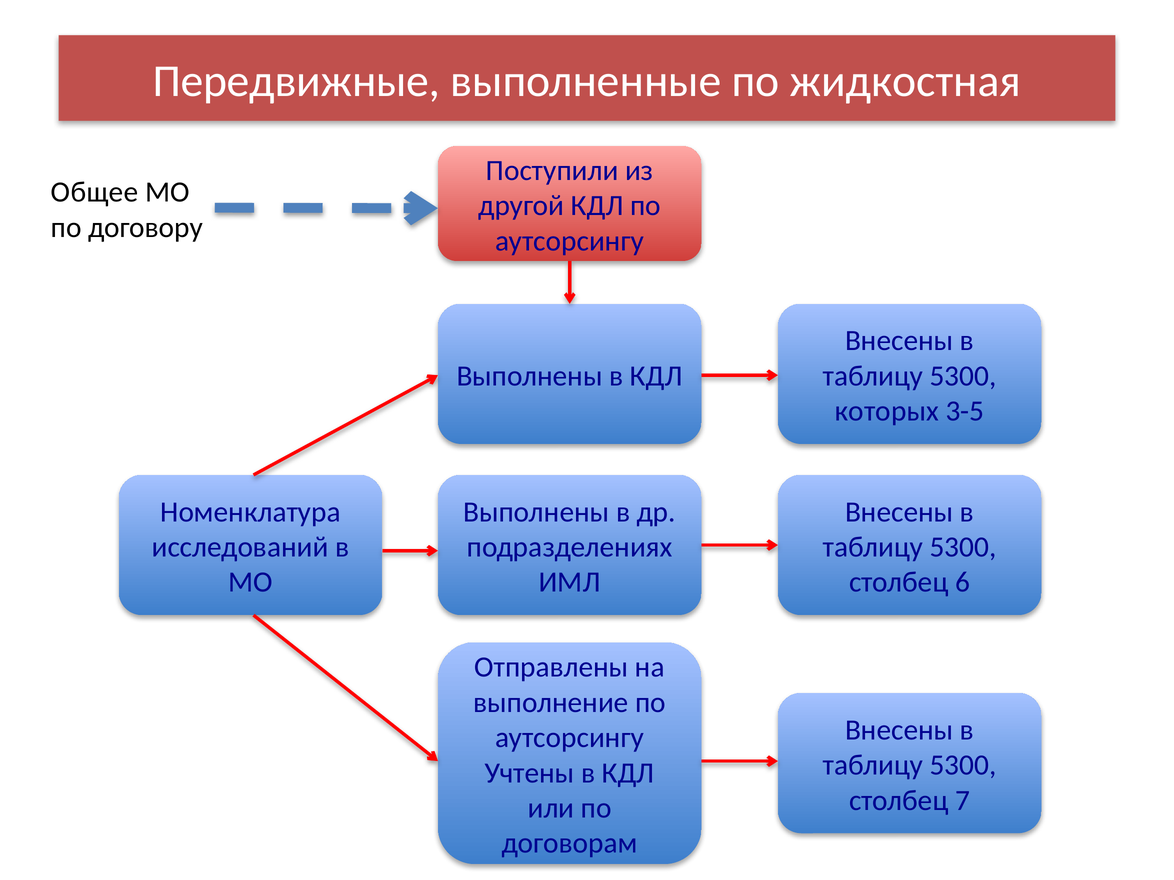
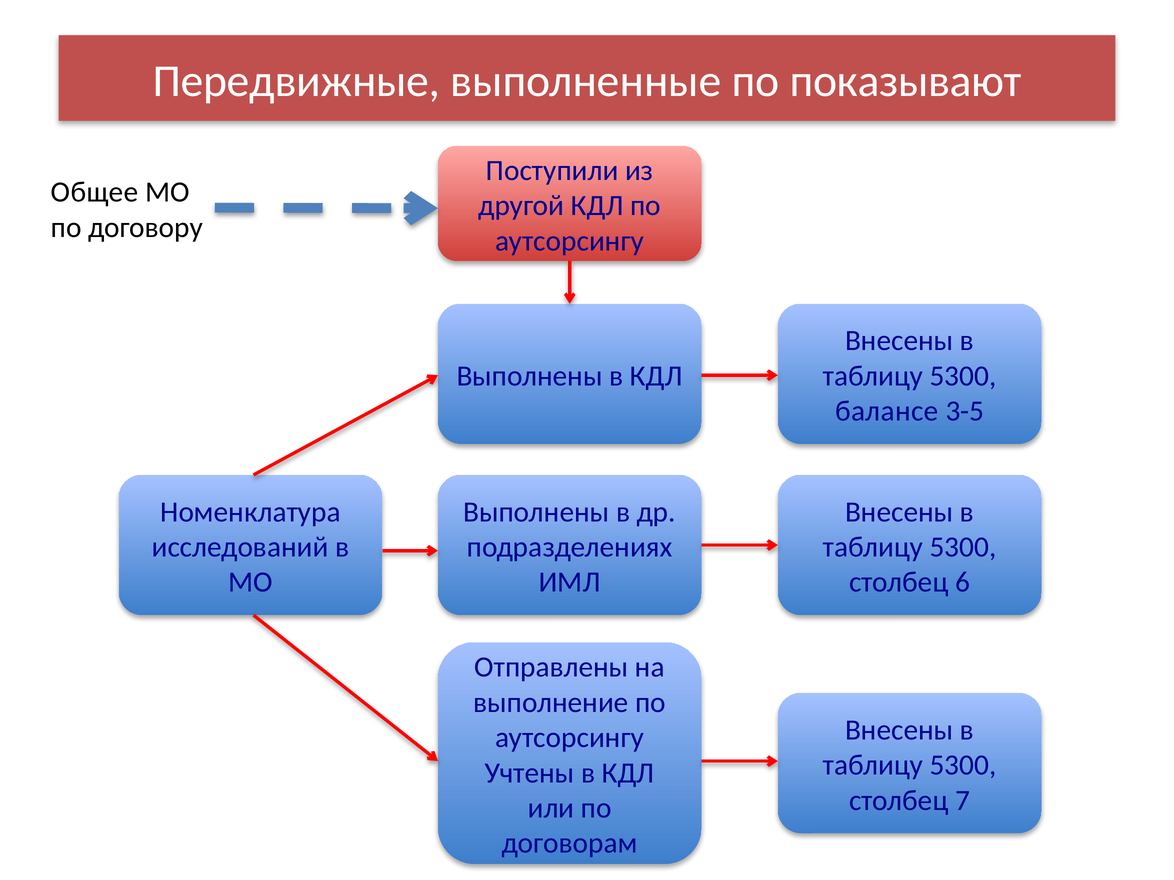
жидкостная: жидкостная -> показывают (906, 81)
которых: которых -> балансе (887, 411)
